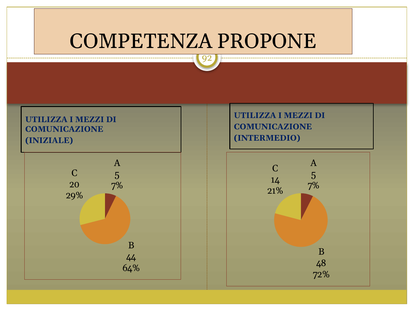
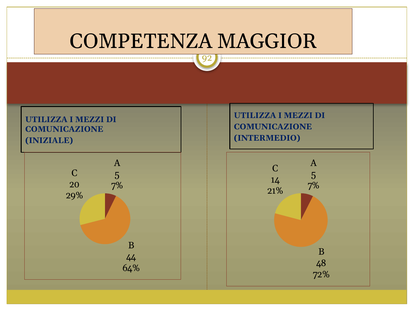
PROPONE: PROPONE -> MAGGIOR (267, 41)
